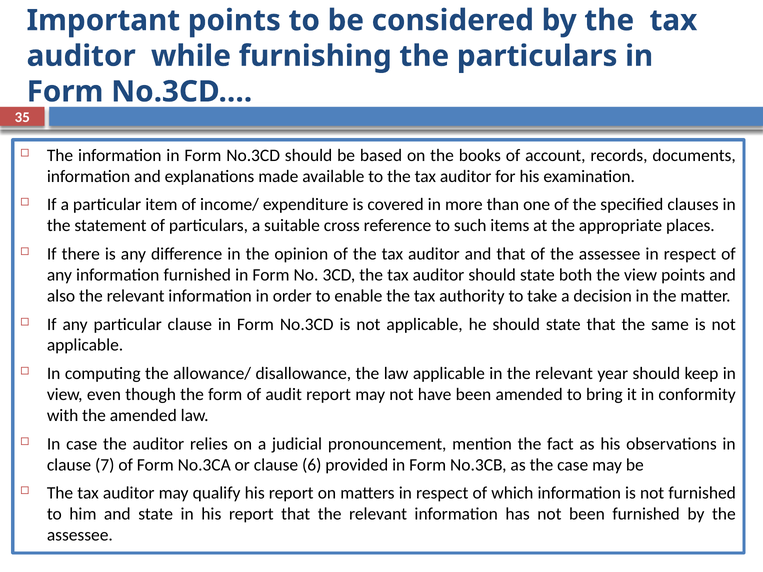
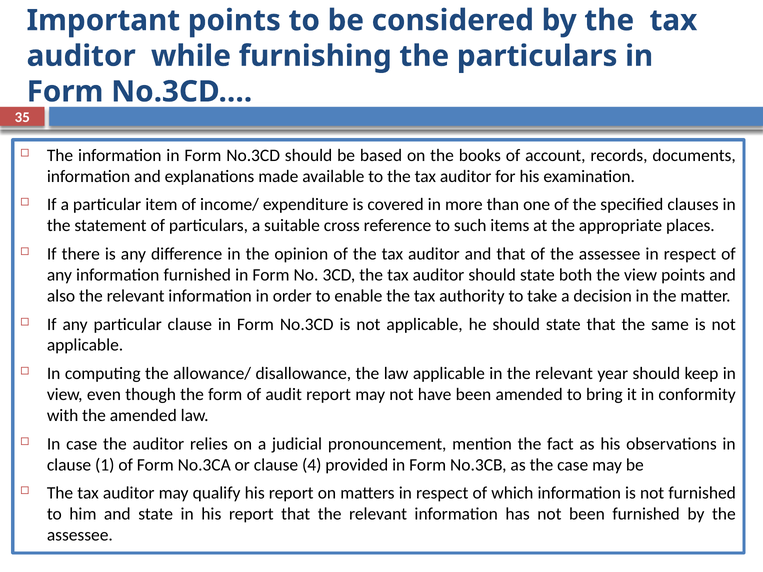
7: 7 -> 1 (105, 465)
6: 6 -> 4 (312, 465)
